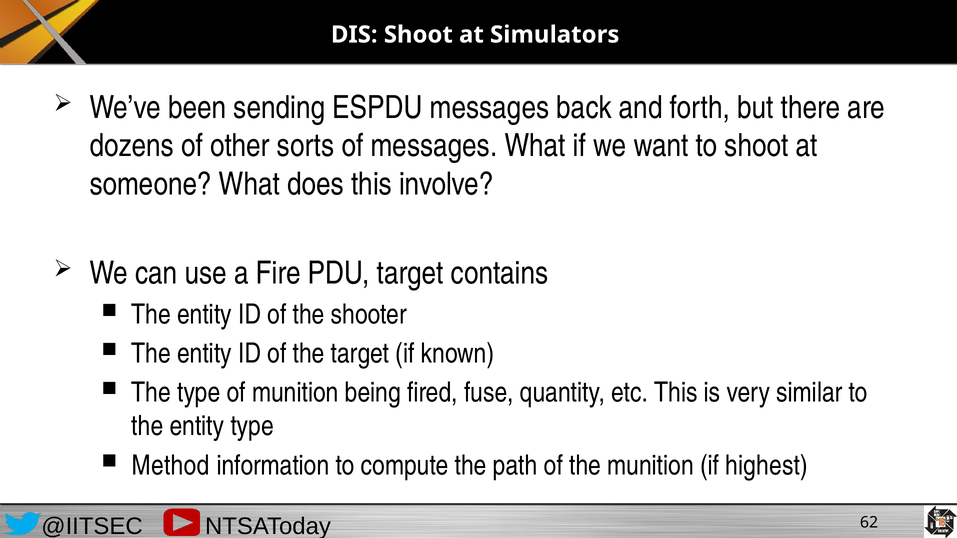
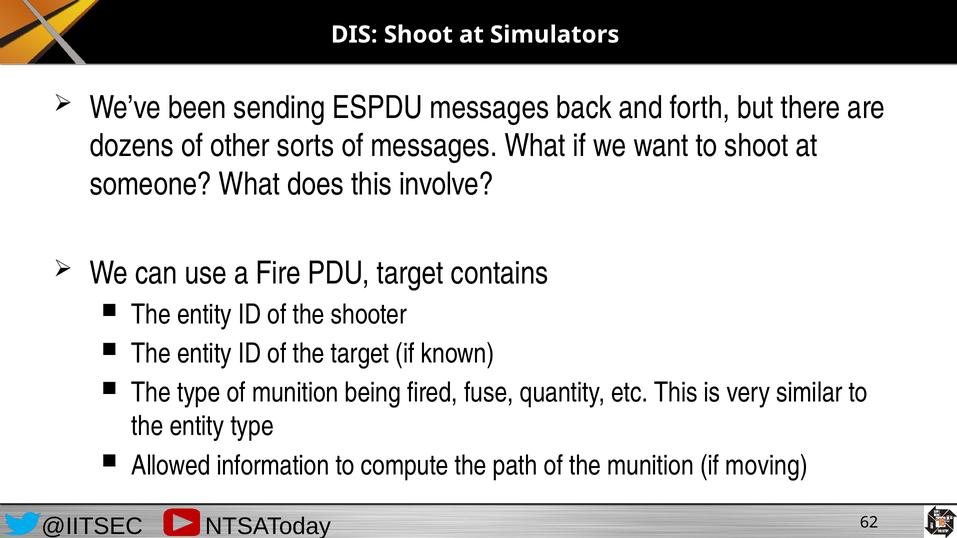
Method: Method -> Allowed (171, 466)
highest: highest -> moving (767, 466)
